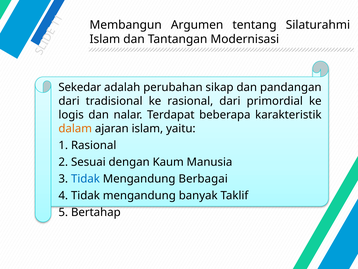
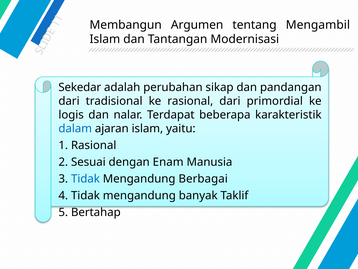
Silaturahmi: Silaturahmi -> Mengambil (318, 25)
dalam colour: orange -> blue (75, 128)
Kaum: Kaum -> Enam (168, 162)
